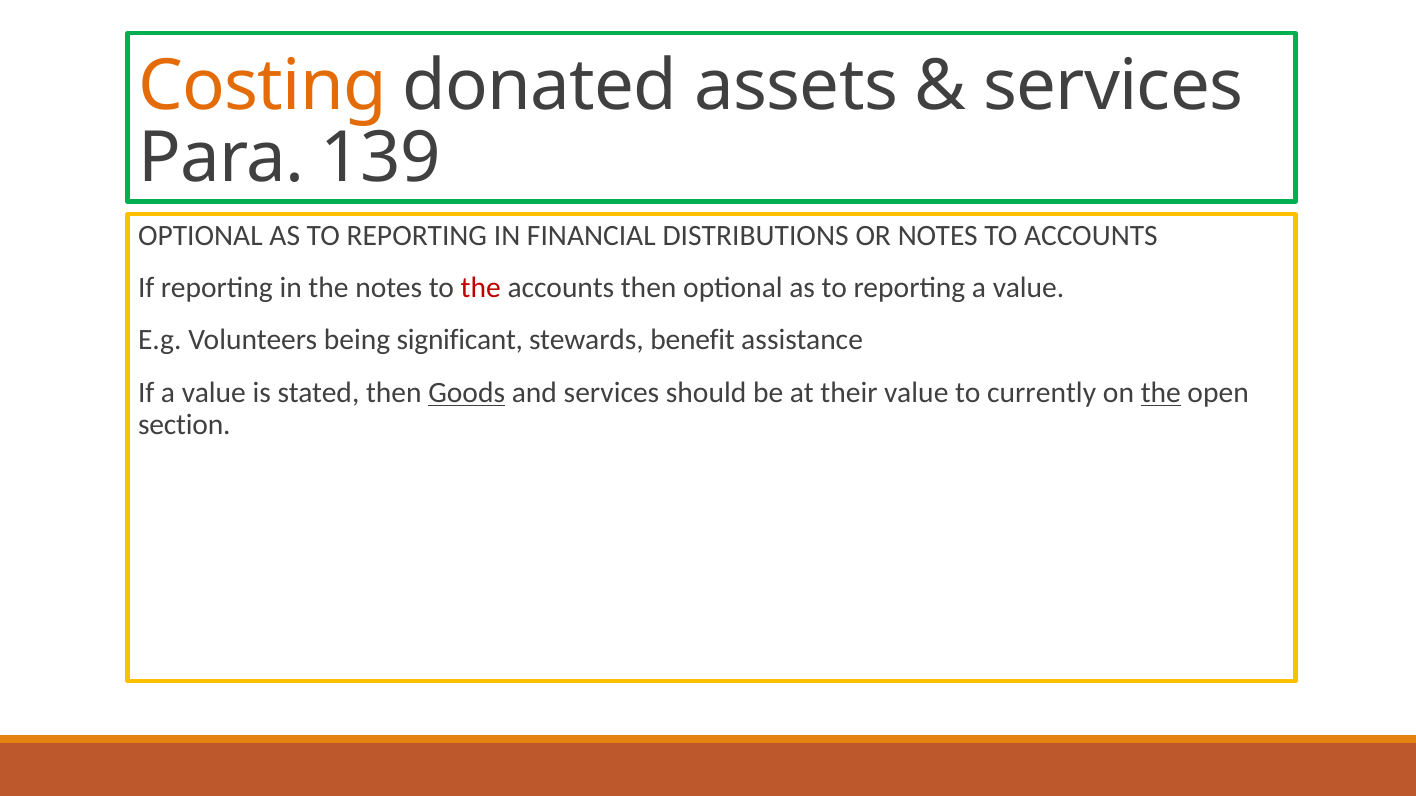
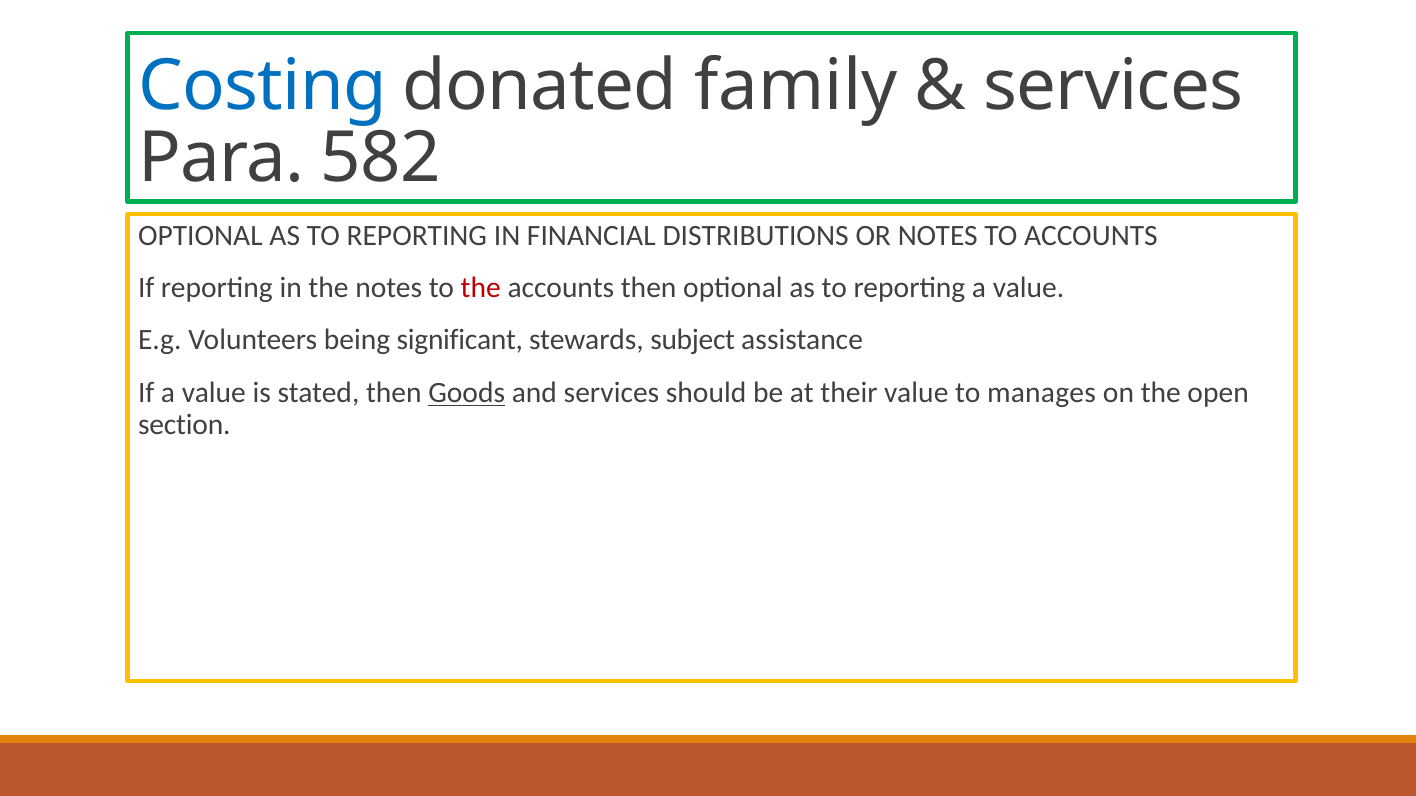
Costing colour: orange -> blue (262, 86)
assets: assets -> family (796, 86)
139: 139 -> 582 (381, 159)
benefit: benefit -> subject (693, 340)
currently: currently -> manages (1041, 393)
the underline: present -> none (1161, 393)
